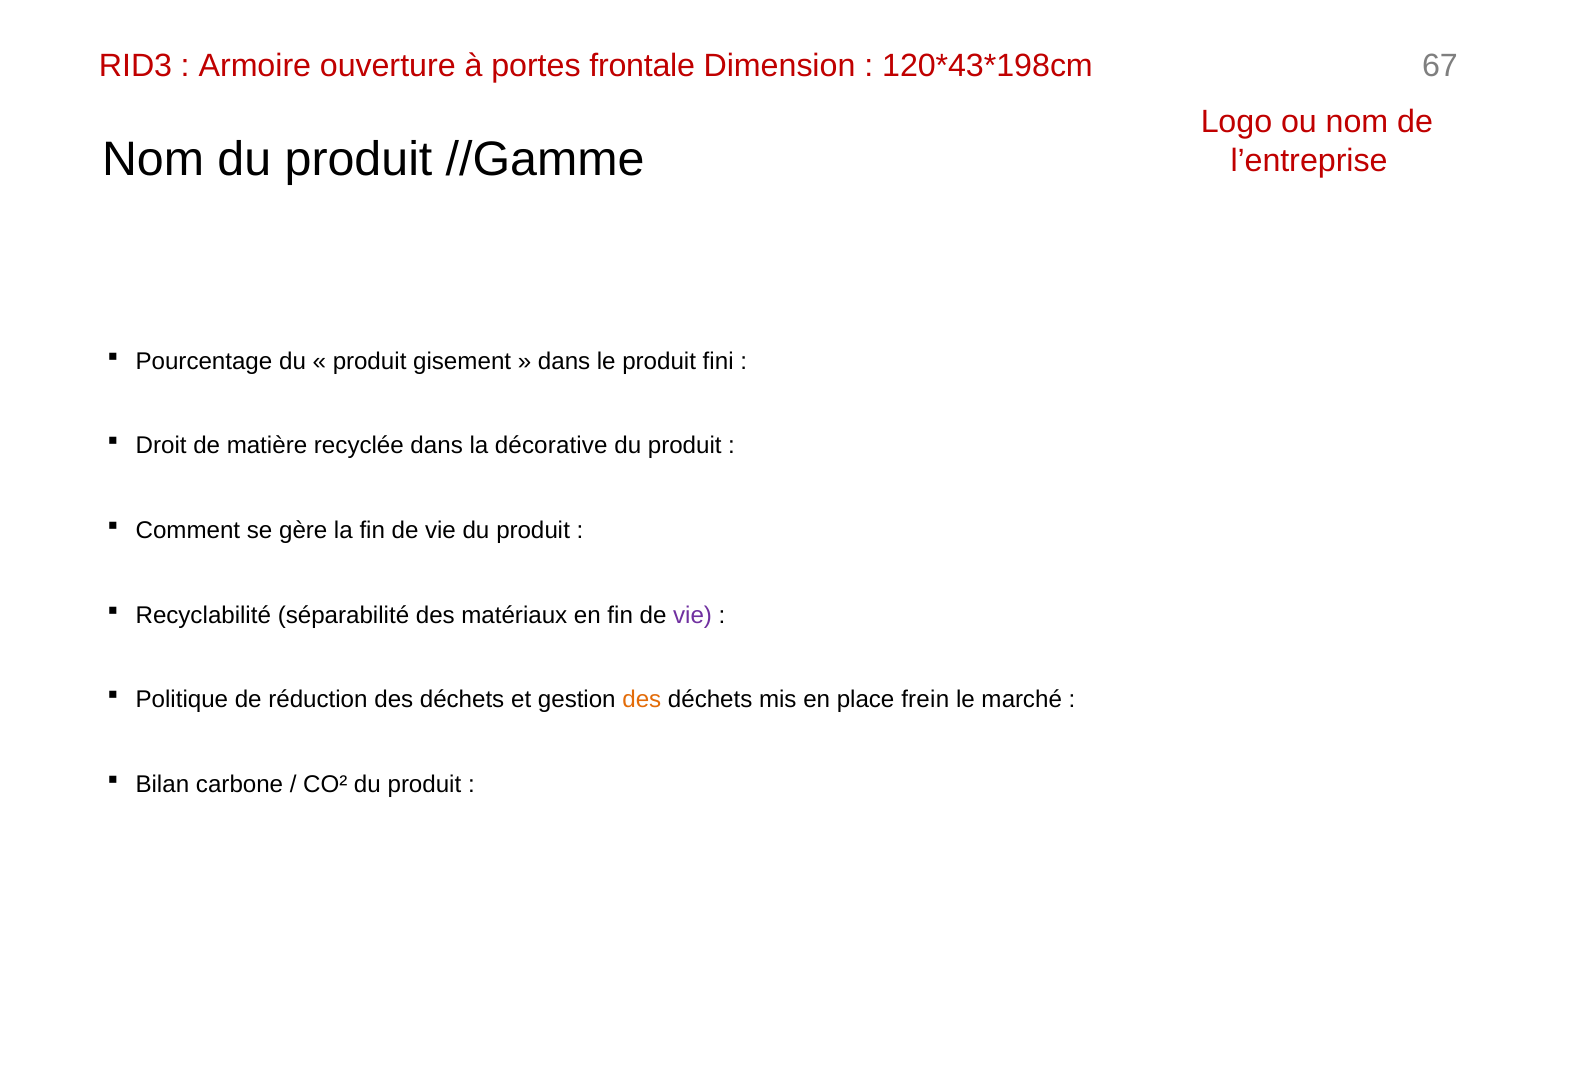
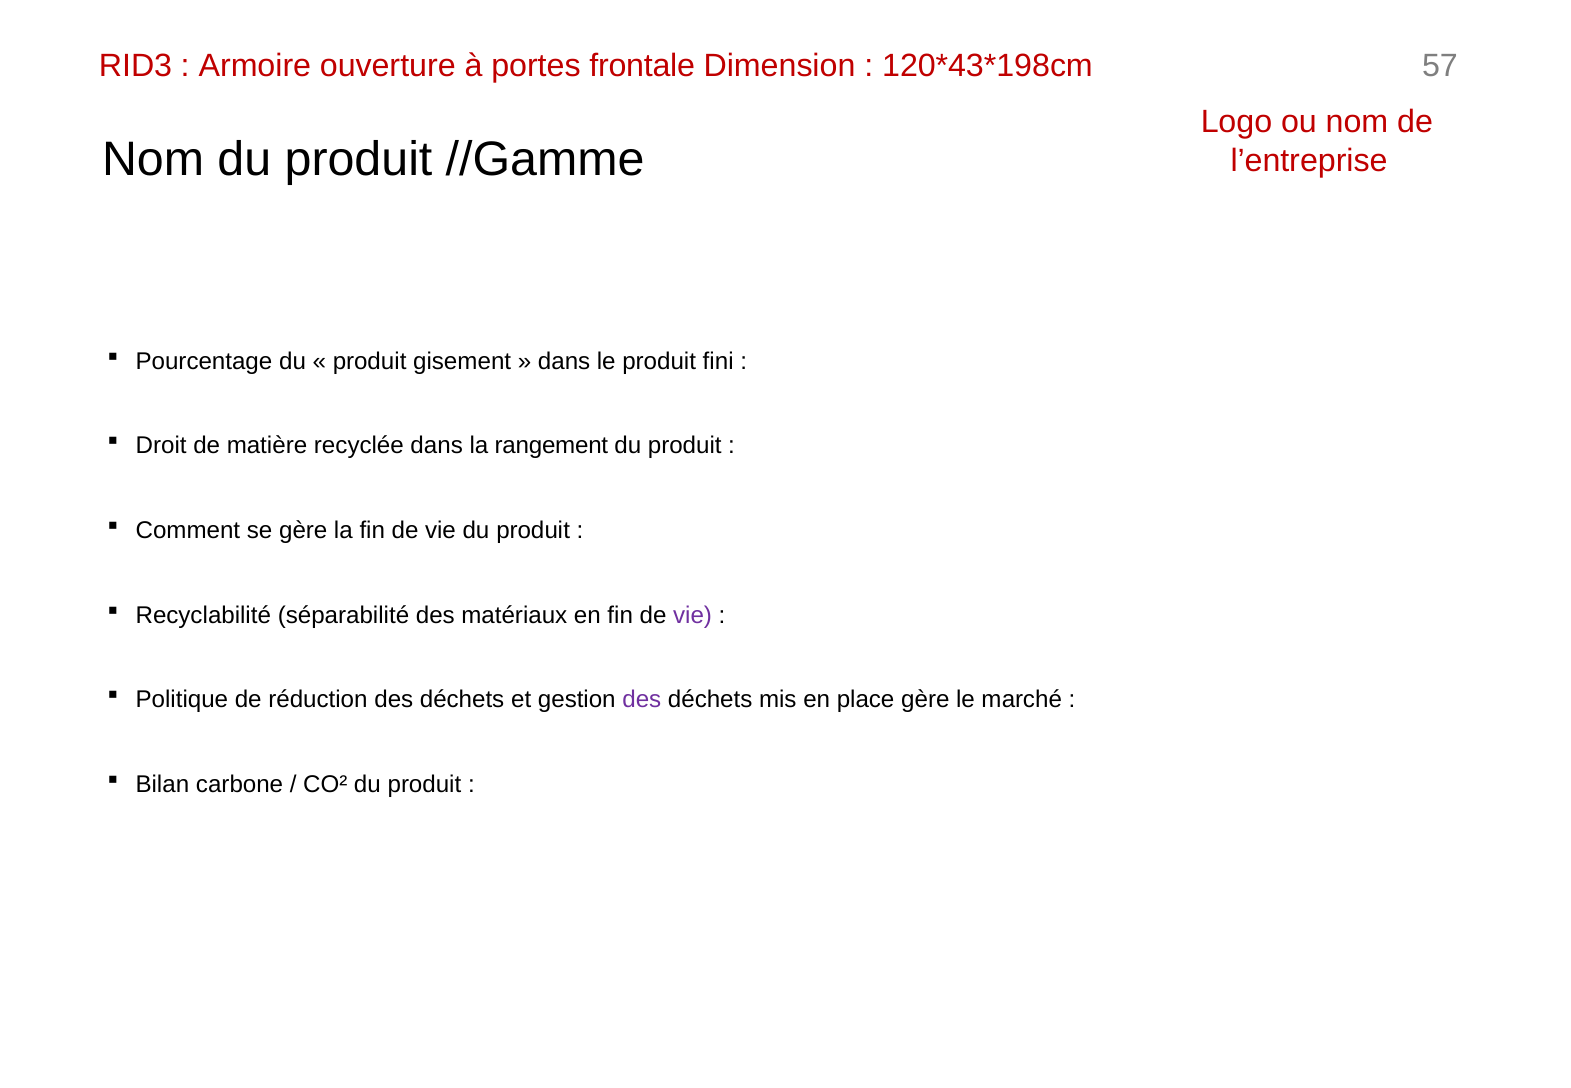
67: 67 -> 57 (1440, 66)
décorative: décorative -> rangement (551, 446)
des colour: orange -> purple (642, 699)
place frein: frein -> gère (925, 699)
